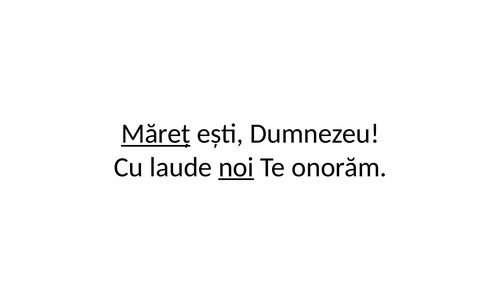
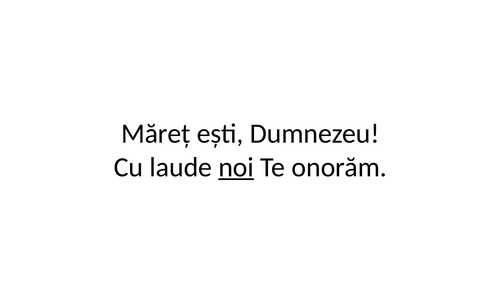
Măreț underline: present -> none (156, 134)
